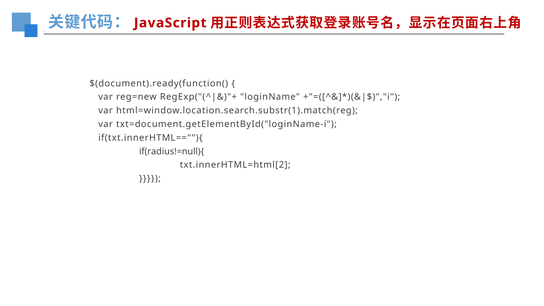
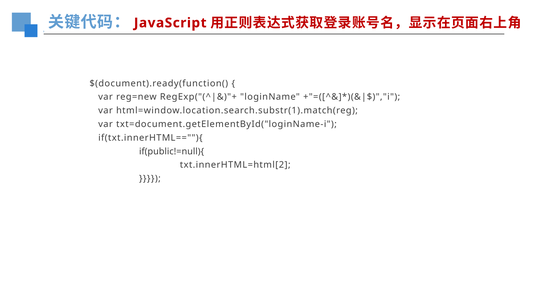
if(radius!=null){: if(radius!=null){ -> if(public!=null){ (172, 151)
